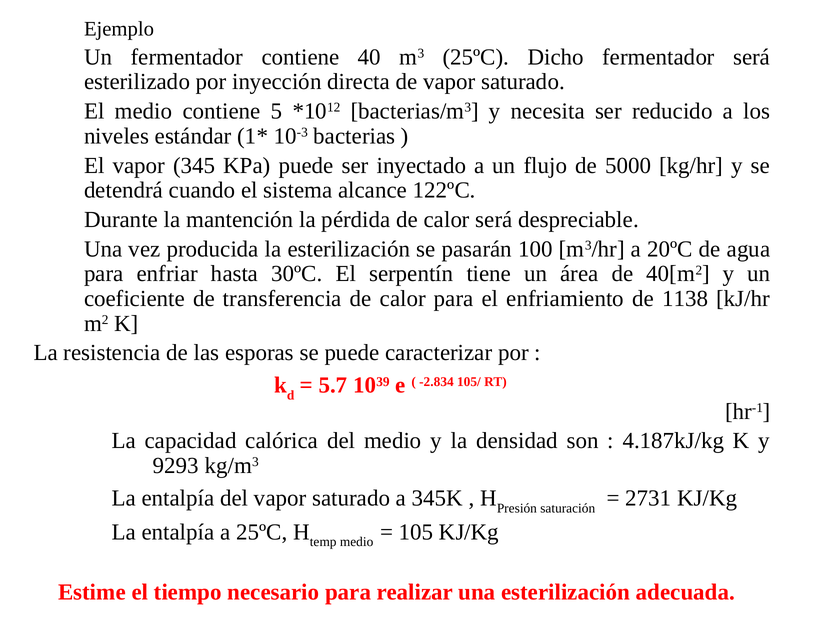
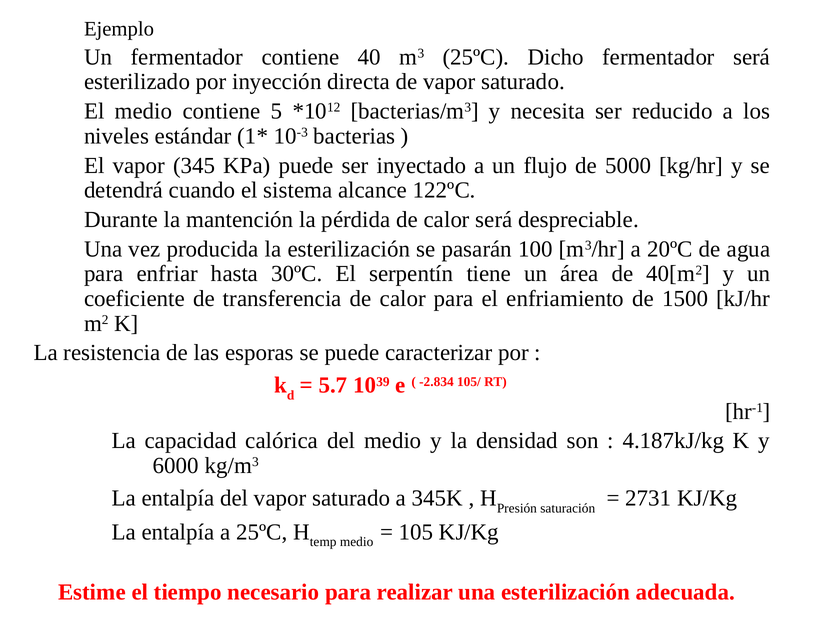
1138: 1138 -> 1500 (685, 299)
9293: 9293 -> 6000 (176, 466)
